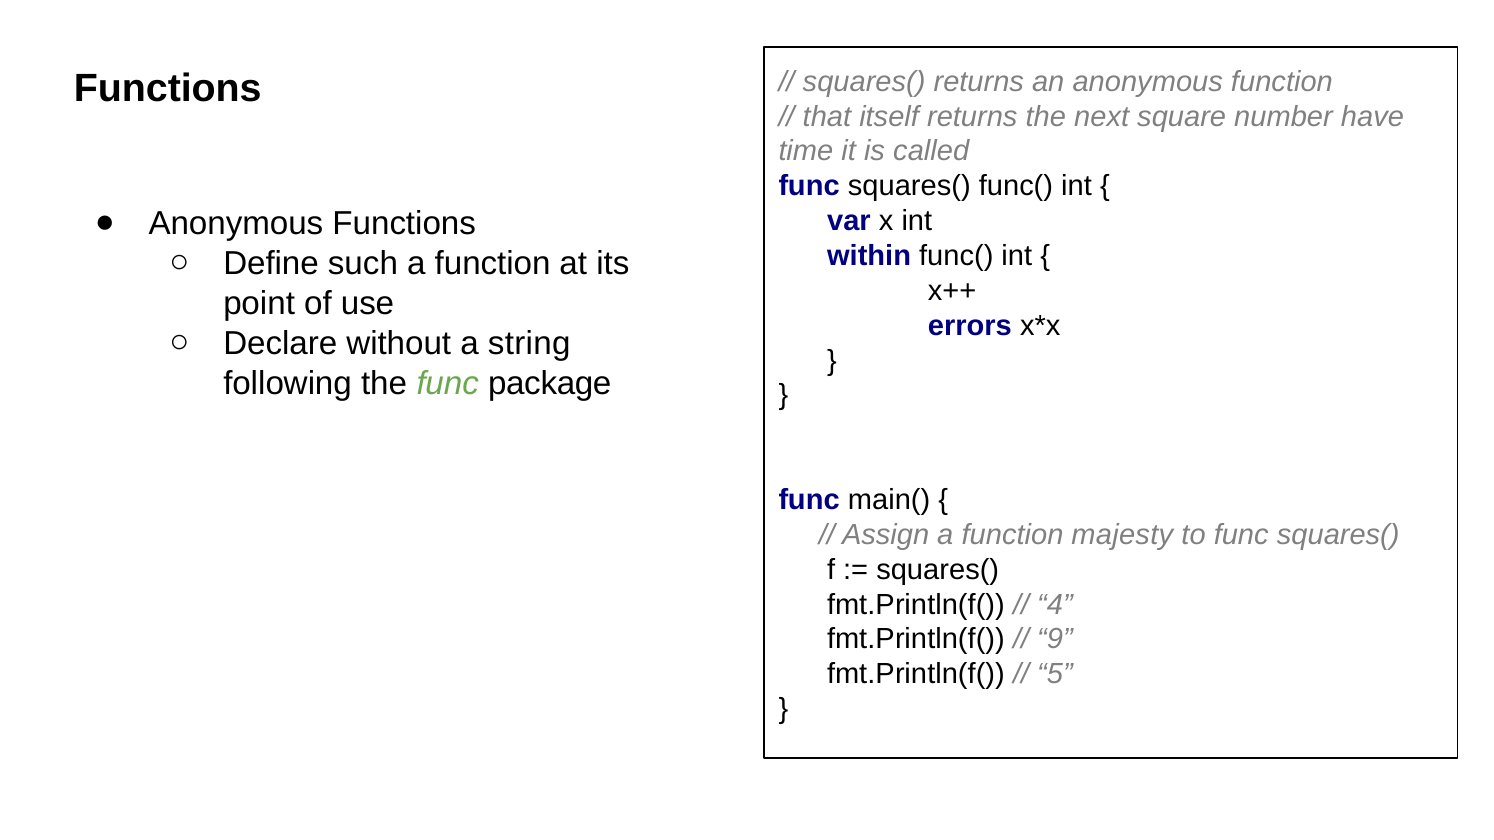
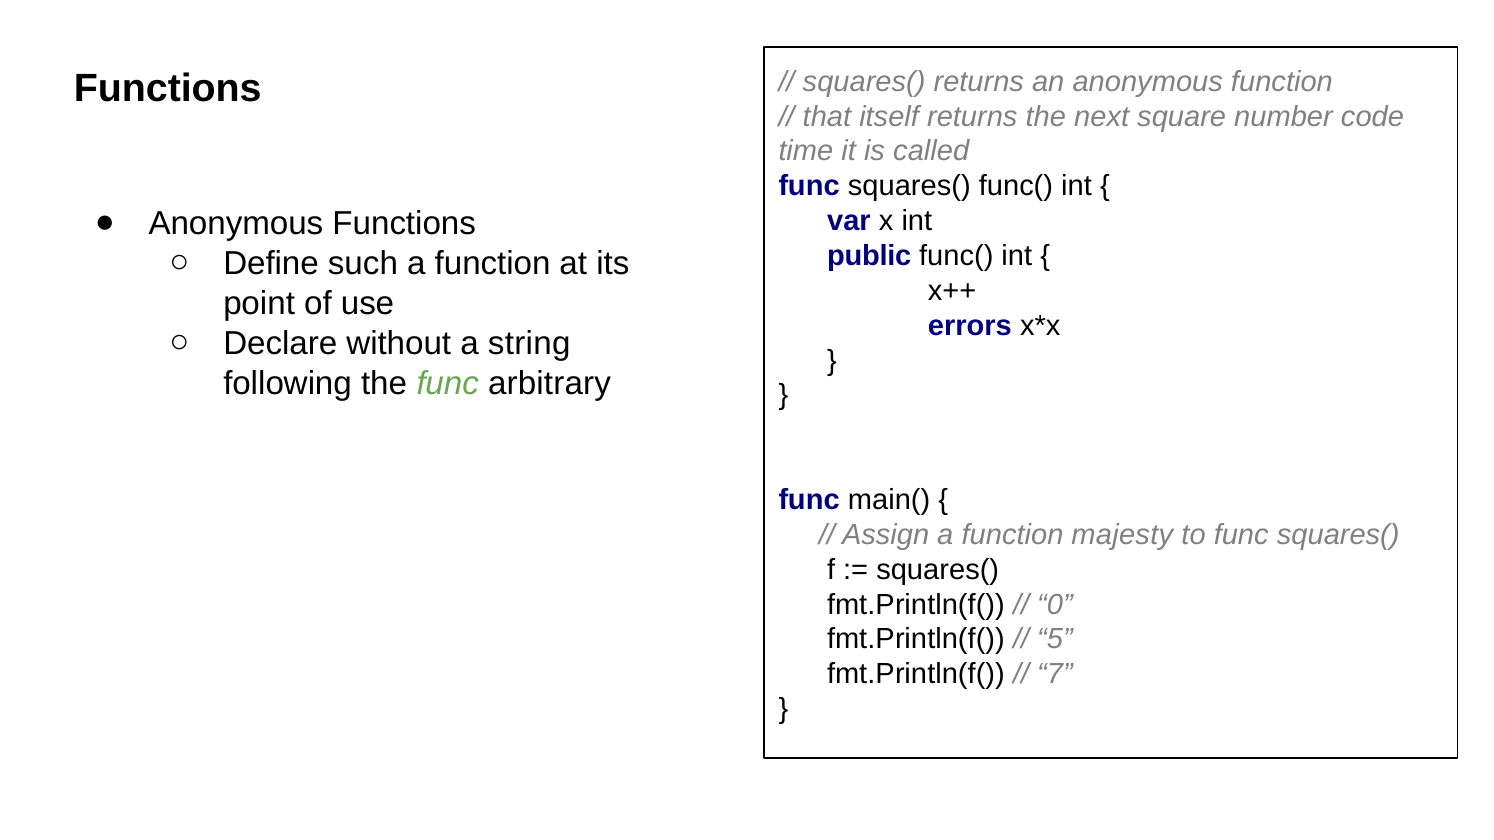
have: have -> code (1372, 117)
within: within -> public (869, 256)
package: package -> arbitrary (549, 383)
4: 4 -> 0 (1055, 605)
9: 9 -> 5 (1055, 640)
5: 5 -> 7 (1055, 675)
